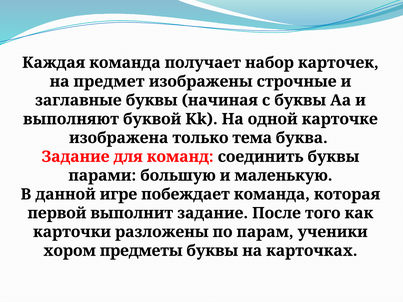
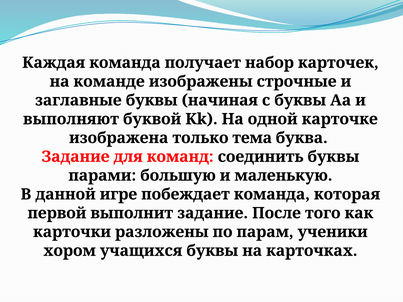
предмет: предмет -> команде (109, 82)
предметы: предметы -> учащихся (141, 251)
